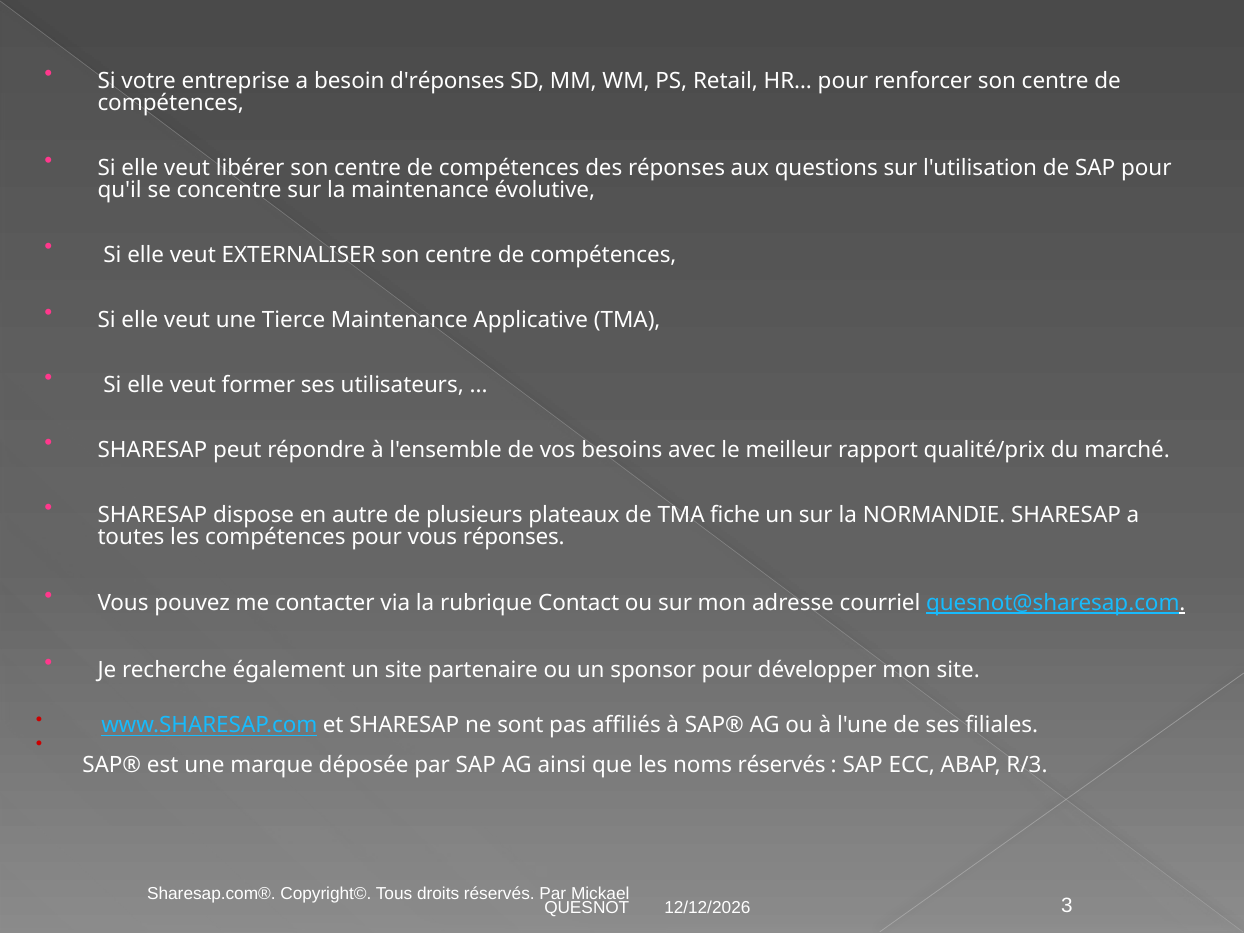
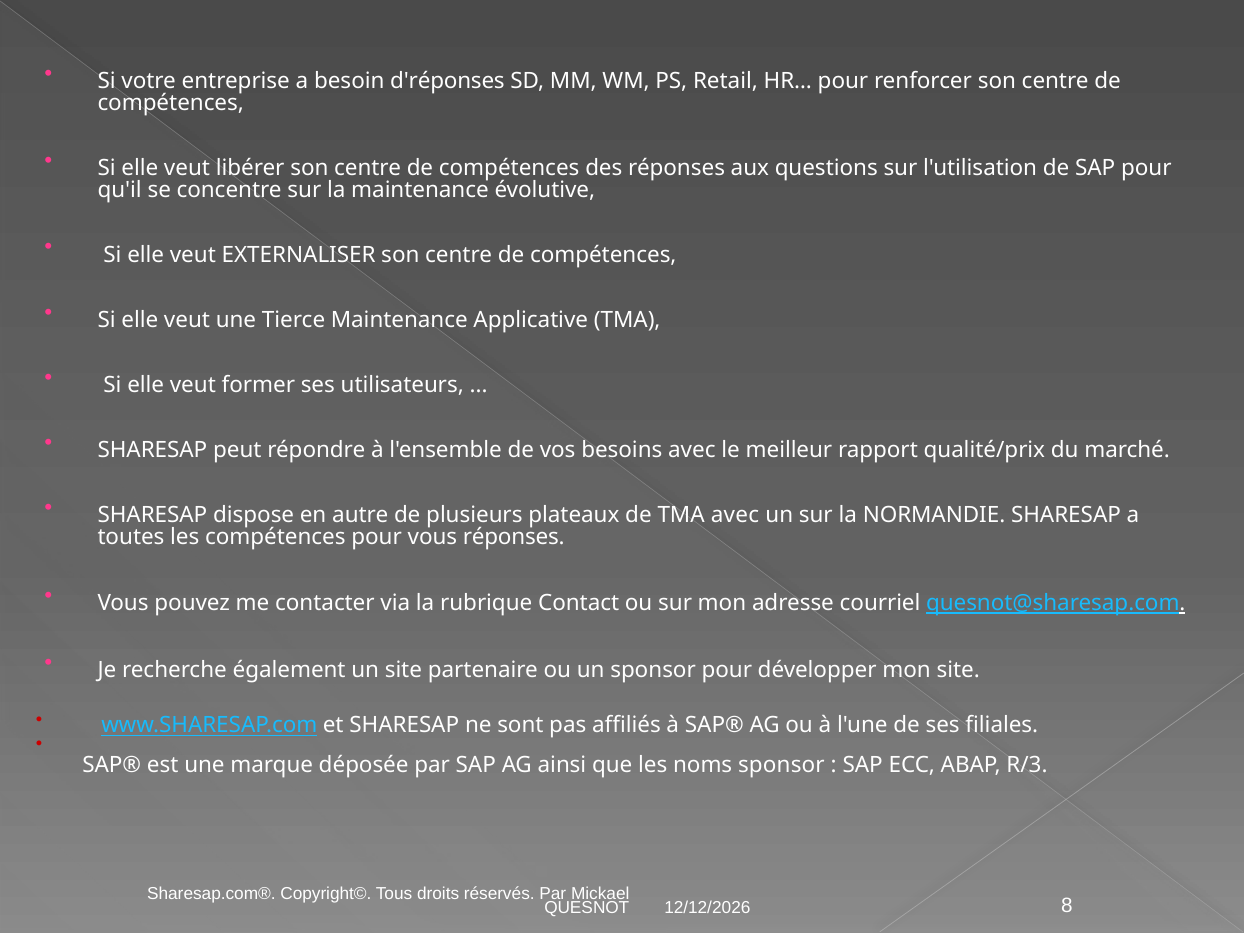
TMA fiche: fiche -> avec (735, 515)
noms réservés: réservés -> sponsor (781, 765)
3: 3 -> 8 (1067, 906)
